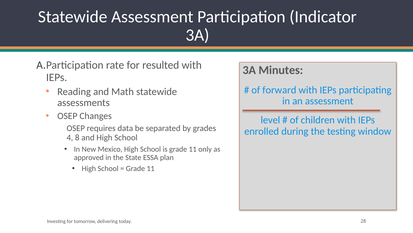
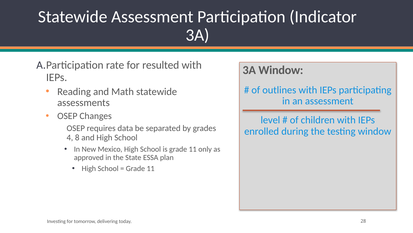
3A Minutes: Minutes -> Window (281, 70)
forward: forward -> outlines (279, 90)
